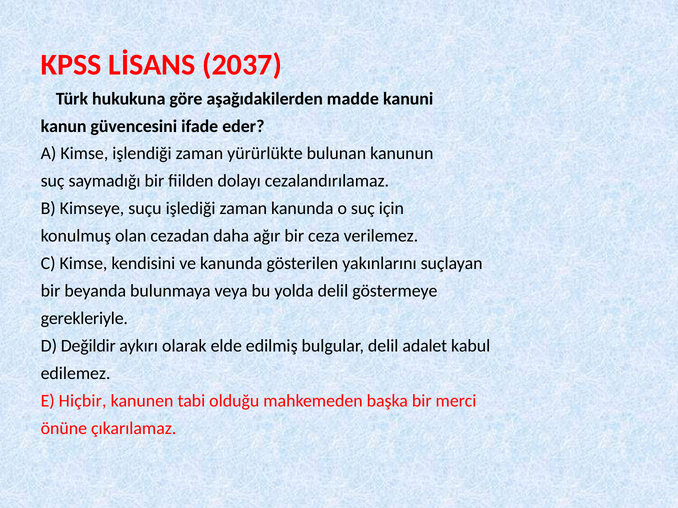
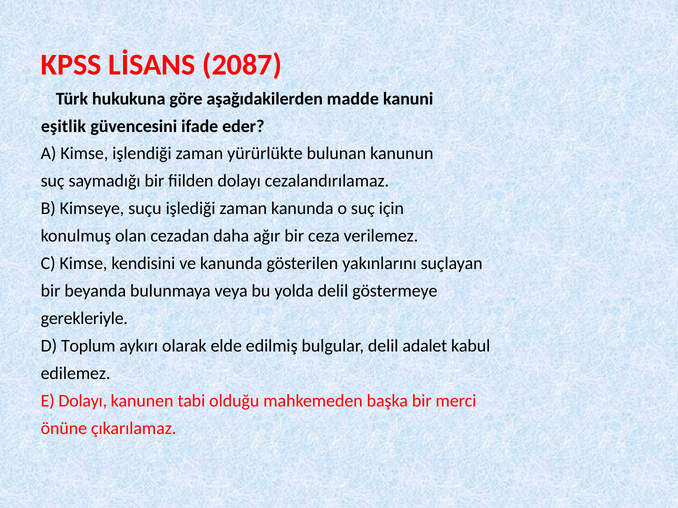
2037: 2037 -> 2087 (242, 65)
kanun: kanun -> eşitlik (63, 126)
Değildir: Değildir -> Toplum (88, 346)
E Hiçbir: Hiçbir -> Dolayı (83, 401)
